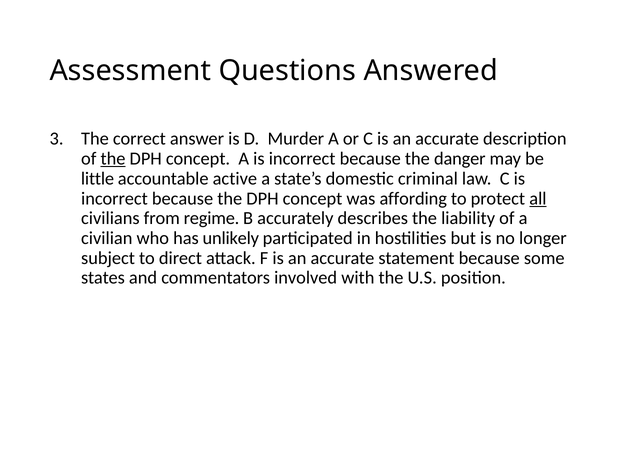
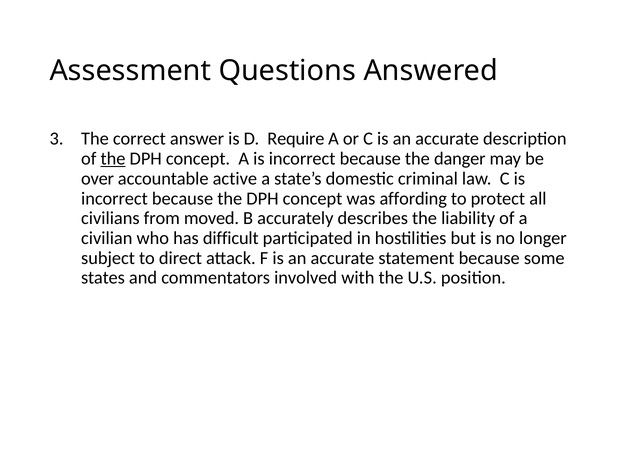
Murder: Murder -> Require (296, 139)
little: little -> over (98, 178)
all underline: present -> none (538, 198)
regime: regime -> moved (212, 218)
unlikely: unlikely -> difficult (231, 238)
